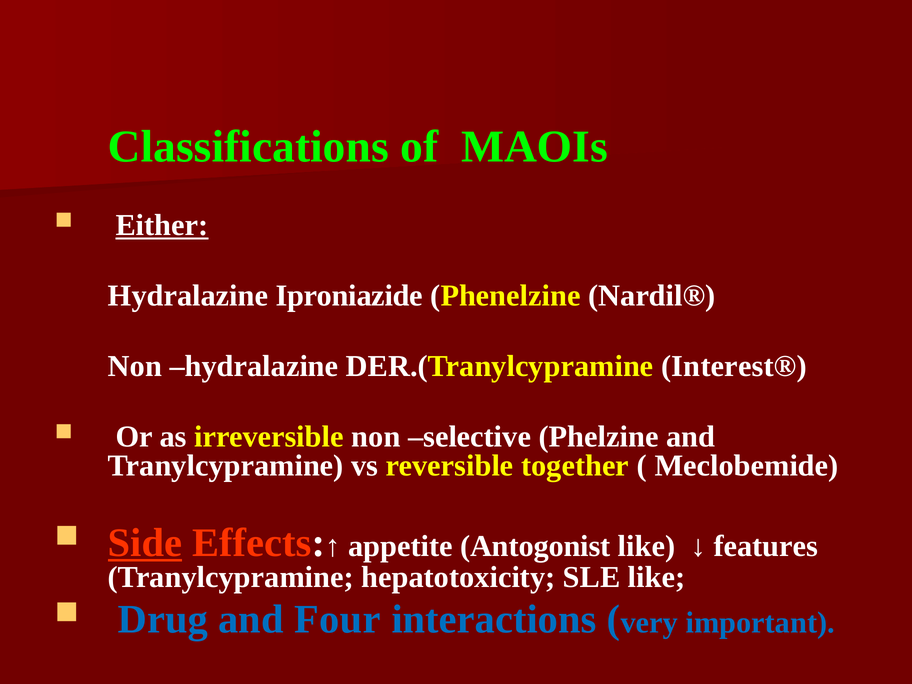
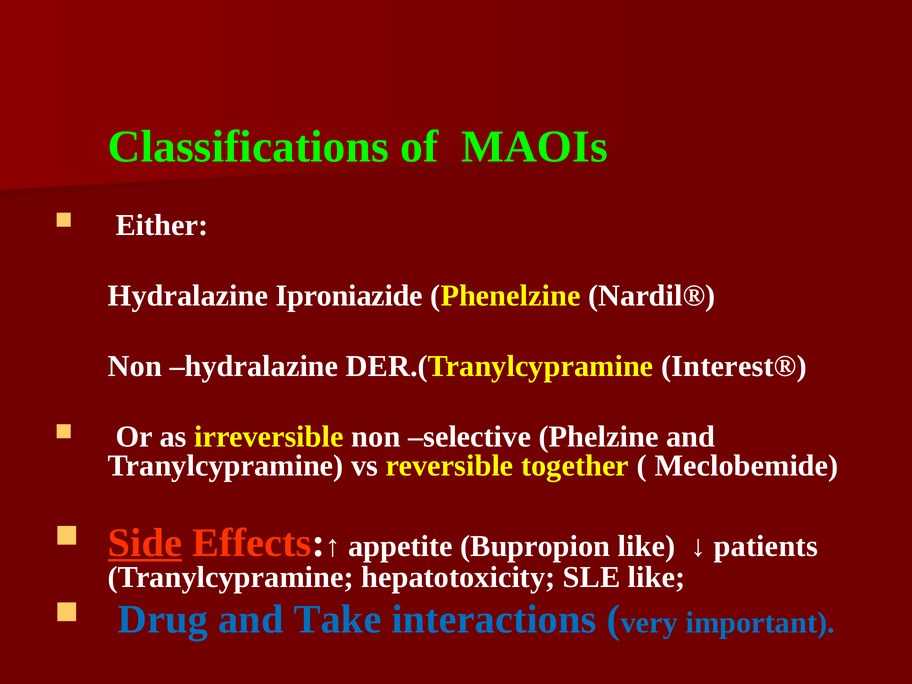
Either underline: present -> none (162, 225)
Antogonist: Antogonist -> Bupropion (535, 546)
features: features -> patients (766, 546)
Four: Four -> Take (338, 619)
